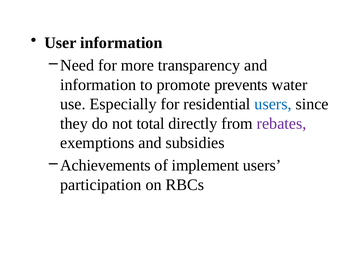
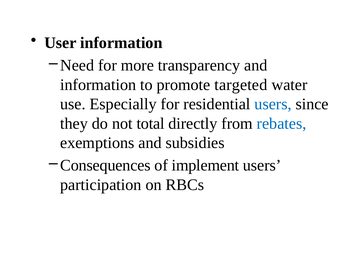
prevents: prevents -> targeted (241, 85)
rebates colour: purple -> blue (282, 123)
Achievements: Achievements -> Consequences (105, 165)
